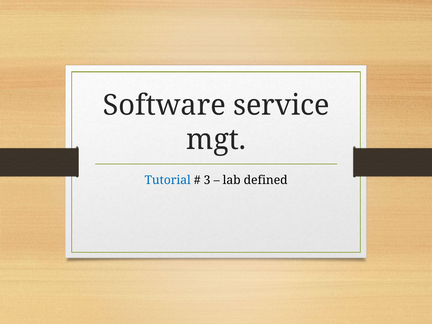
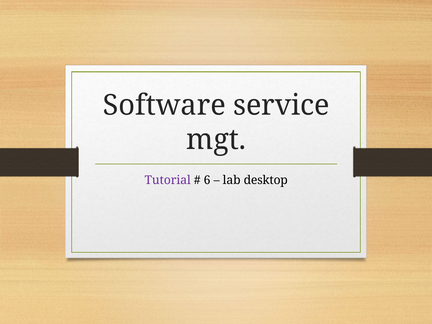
Tutorial colour: blue -> purple (168, 180)
3: 3 -> 6 (207, 180)
defined: defined -> desktop (266, 180)
